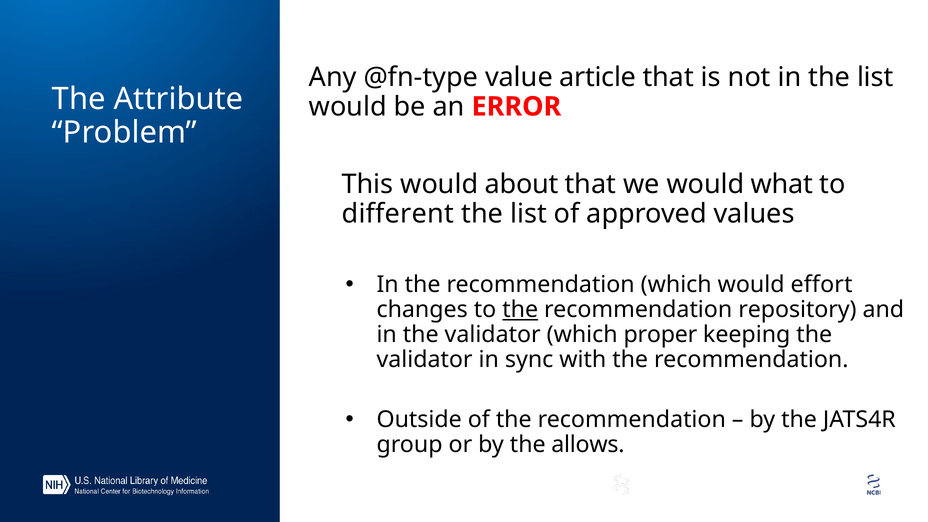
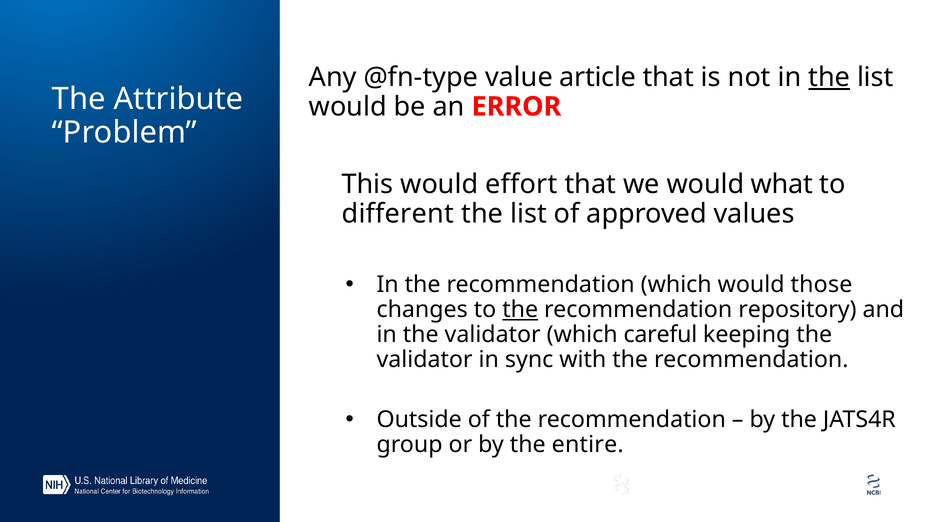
the underline: none -> present (829, 77)
about: about -> effort (521, 184)
effort: effort -> those (822, 285)
proper: proper -> careful (660, 335)
allows: allows -> entire (588, 444)
